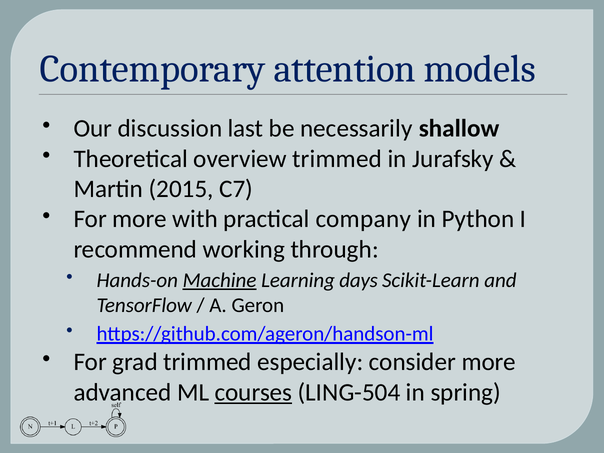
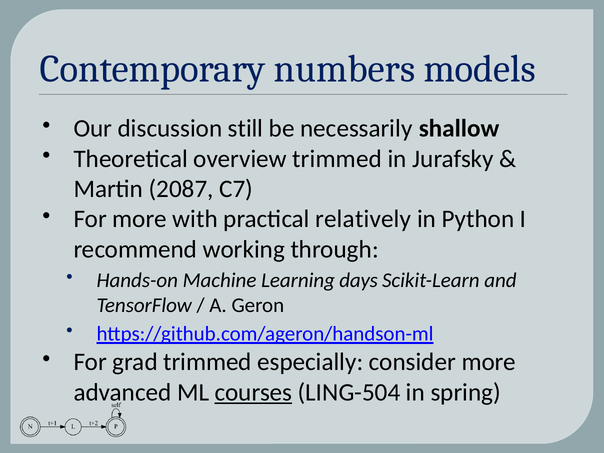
attention: attention -> numbers (345, 69)
last: last -> still (246, 129)
2015: 2015 -> 2087 (181, 189)
company: company -> relatively (363, 219)
Machine underline: present -> none (220, 280)
